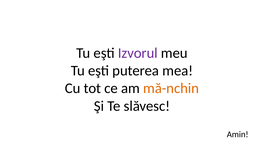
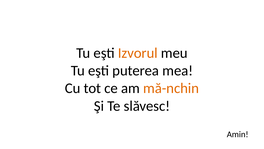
Izvorul colour: purple -> orange (138, 53)
